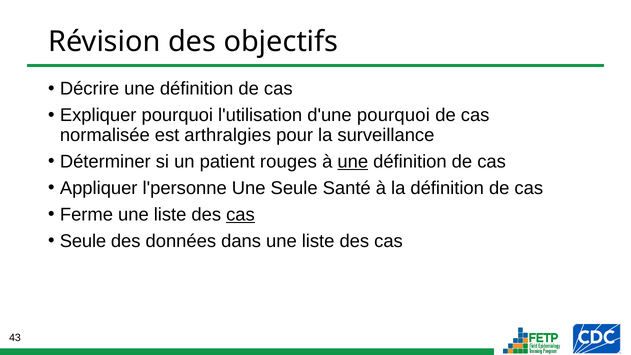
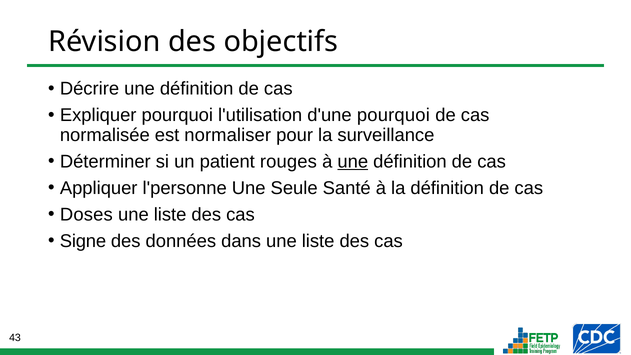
arthralgies: arthralgies -> normaliser (228, 135)
Ferme: Ferme -> Doses (86, 214)
cas underline: present -> none (240, 214)
Seule: Seule -> Signe (83, 241)
